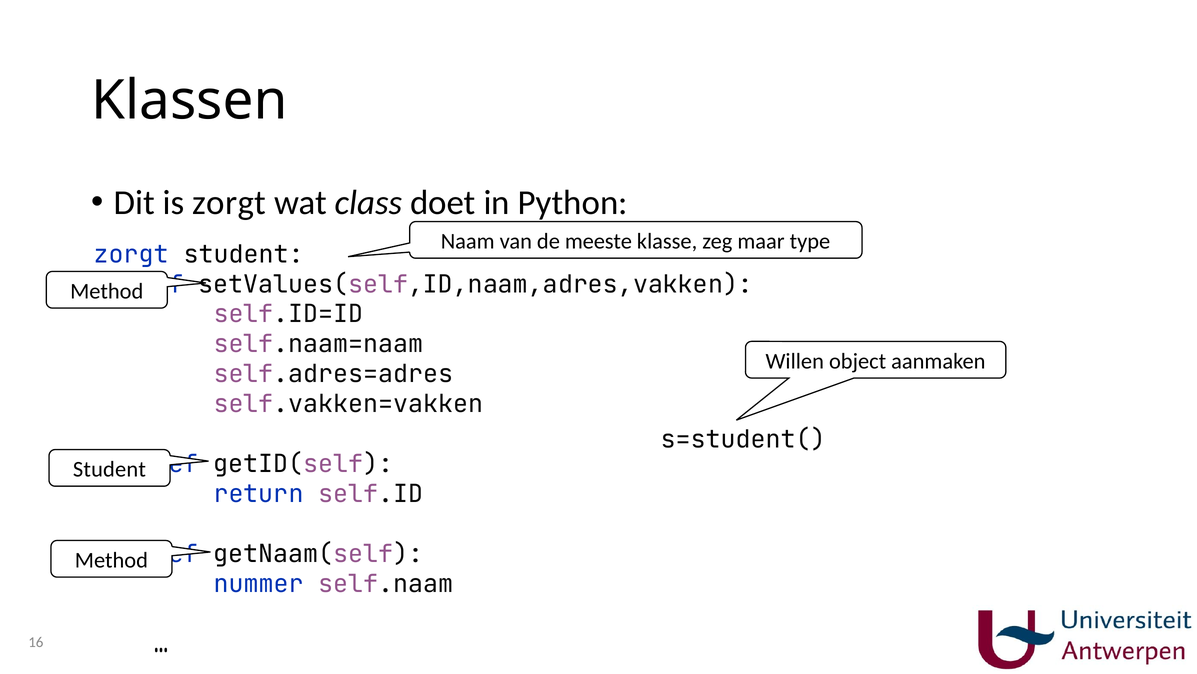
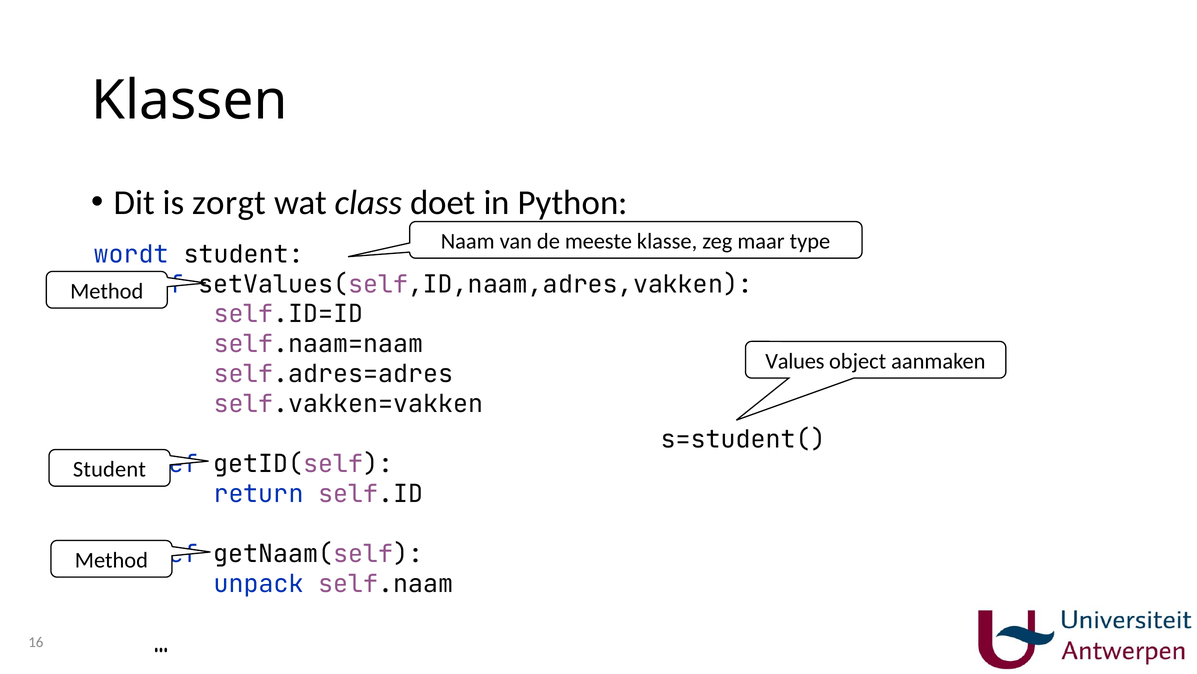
zorgt: zorgt -> wordt (131, 254)
Willen: Willen -> Values (795, 361)
nummer: nummer -> unpack (259, 583)
